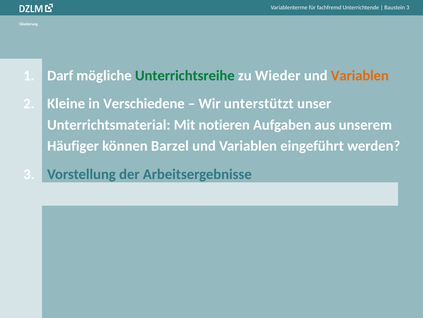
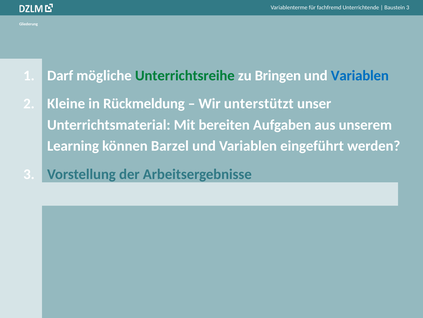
Wieder: Wieder -> Bringen (278, 75)
Variablen colour: orange -> blue (360, 75)
Verschiedene: Verschiedene -> Rückmeldung (144, 103)
notieren: notieren -> bereiten (224, 125)
Häufiger: Häufiger -> Learning (73, 146)
